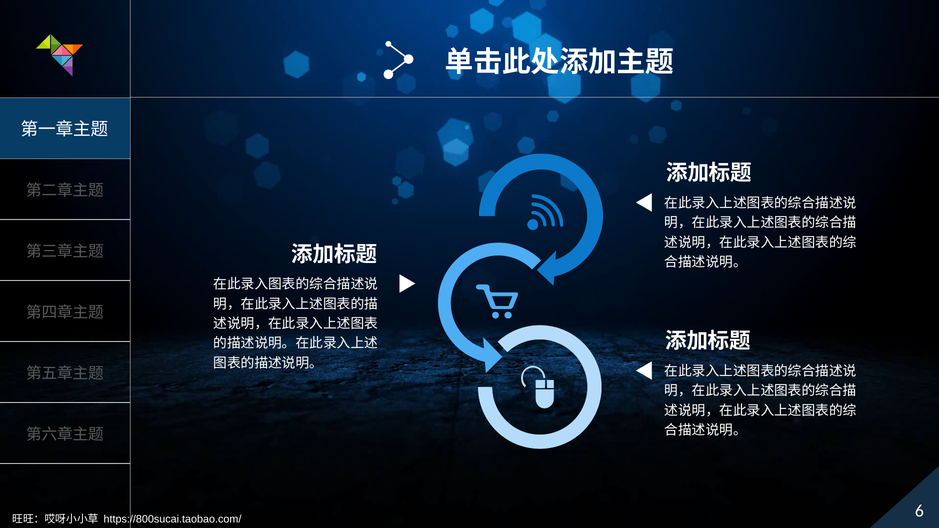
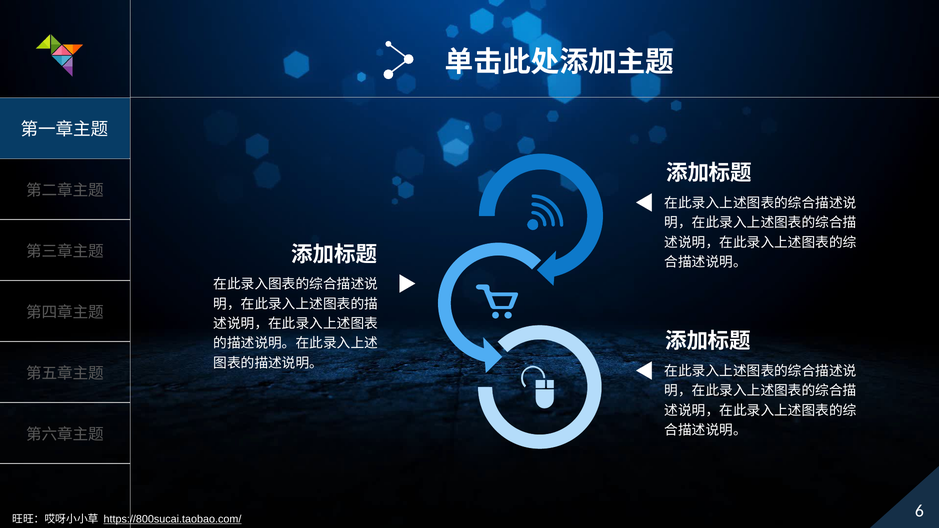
https://800sucai.taobao.com/ underline: none -> present (172, 519)
